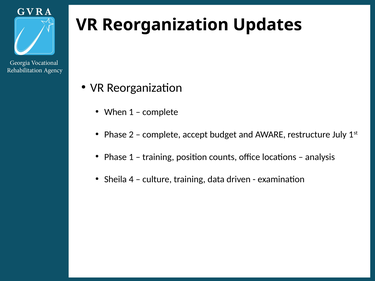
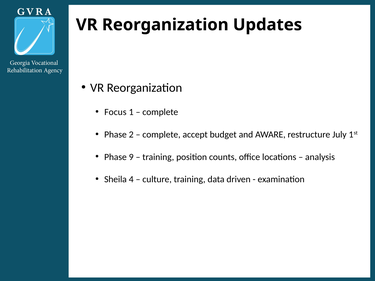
When: When -> Focus (115, 112)
Phase 1: 1 -> 9 (131, 157)
